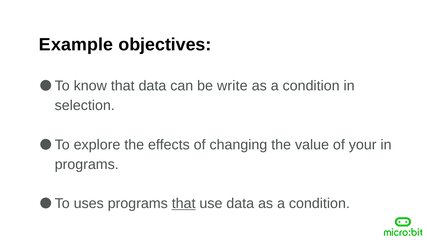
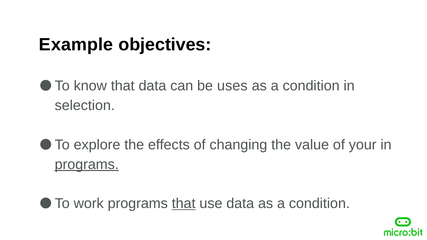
write: write -> uses (232, 86)
programs underline: none -> present (87, 164)
uses: uses -> work (89, 204)
